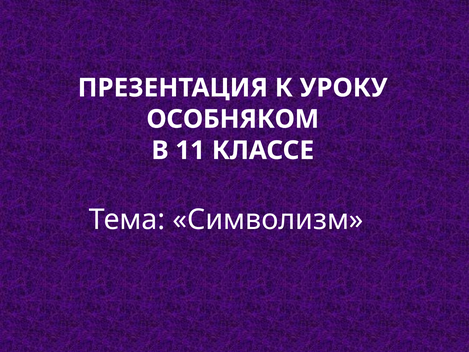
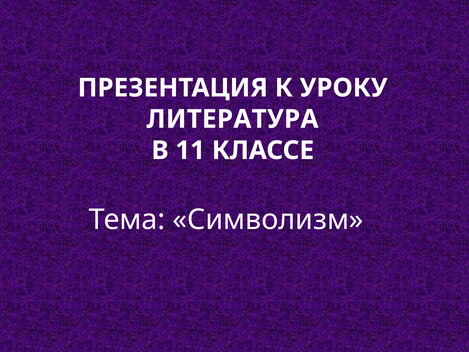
ОСОБНЯКОМ: ОСОБНЯКОМ -> ЛИТЕРАТУРА (233, 119)
